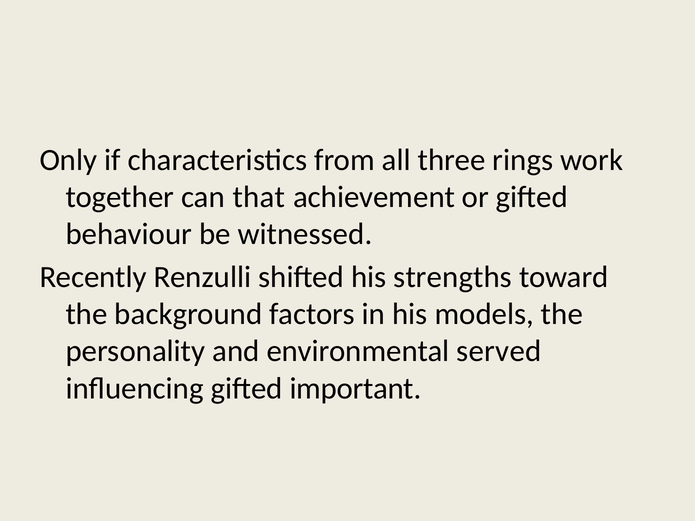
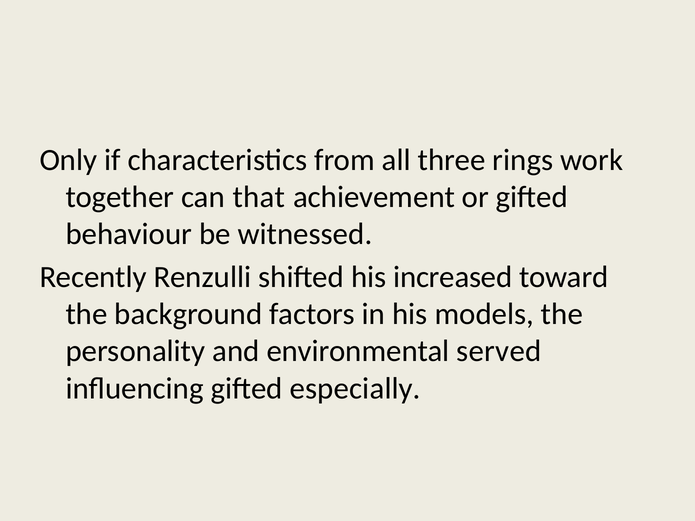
strengths: strengths -> increased (453, 277)
important: important -> especially (355, 389)
